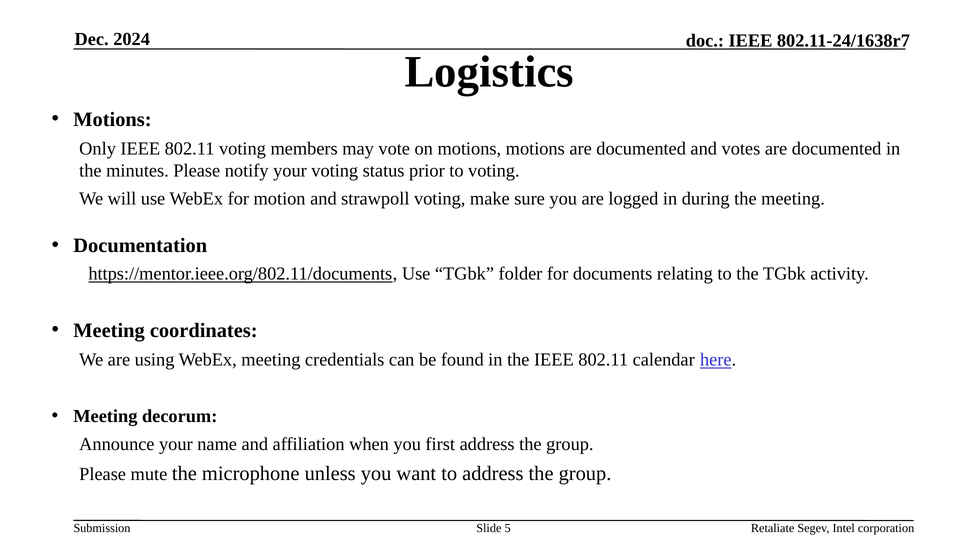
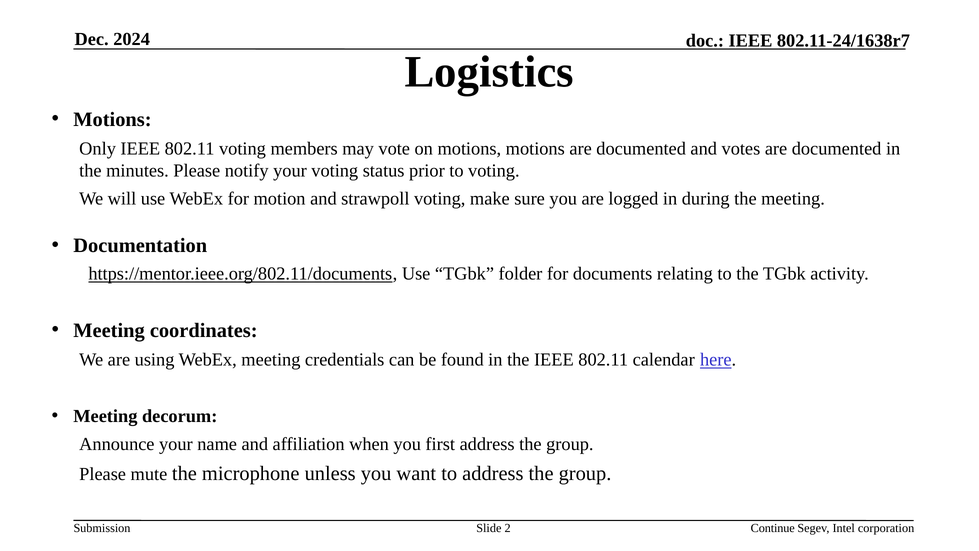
5: 5 -> 2 (508, 528)
Retaliate: Retaliate -> Continue (773, 528)
